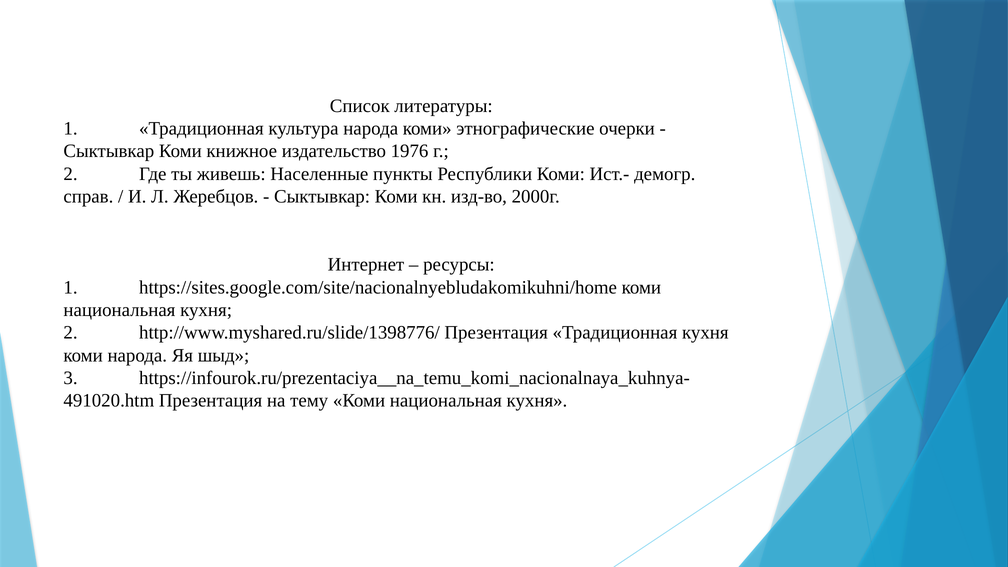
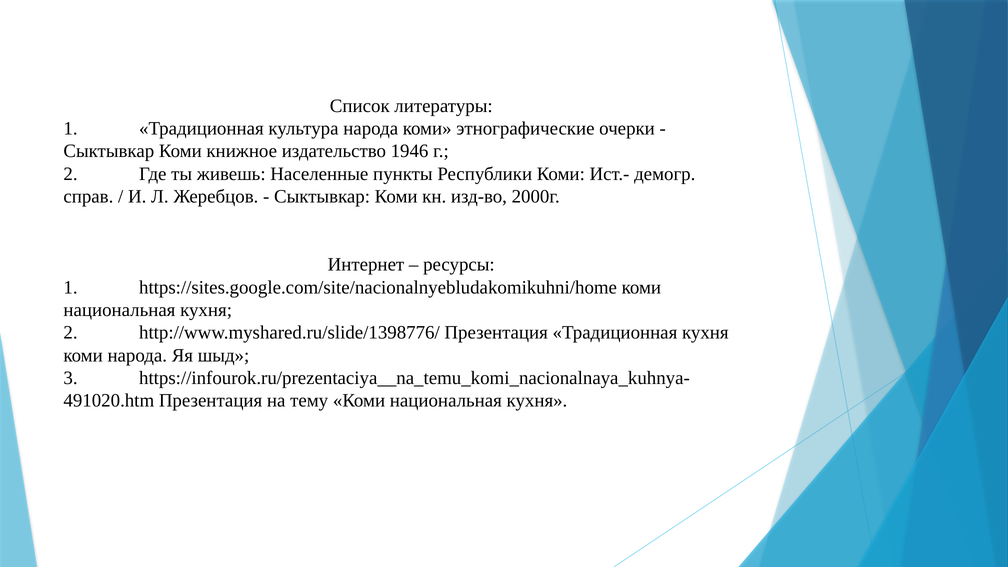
1976: 1976 -> 1946 (410, 151)
